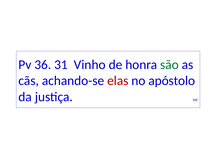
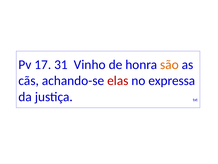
36: 36 -> 17 (43, 65)
são colour: green -> orange (169, 65)
apóstolo: apóstolo -> expressa (172, 80)
